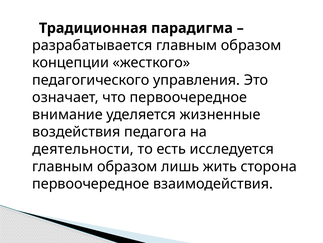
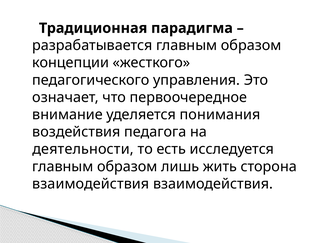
жизненные: жизненные -> понимания (220, 114)
первоочередное: первоочередное -> взаимодействия (91, 183)
